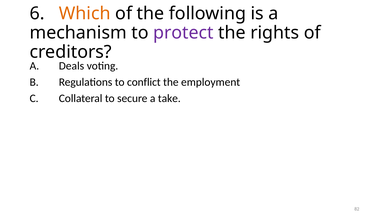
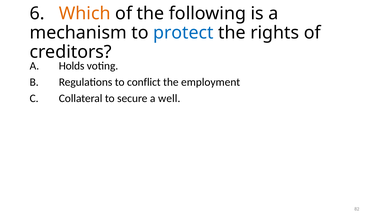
protect colour: purple -> blue (183, 33)
Deals: Deals -> Holds (72, 66)
take: take -> well (169, 98)
